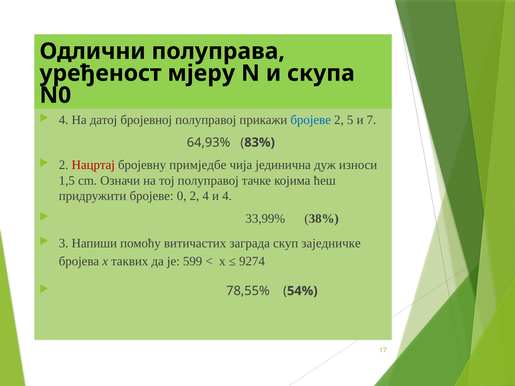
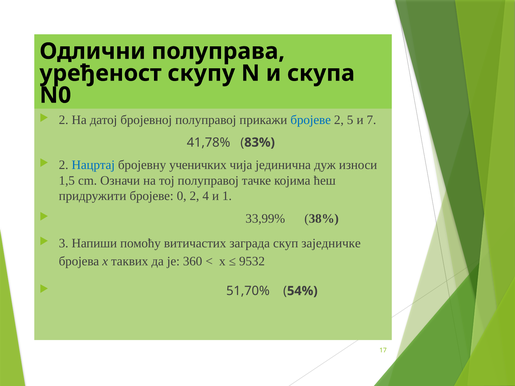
мјеру: мјеру -> скупу (201, 73)
4: 4 -> 2 (64, 120)
64,93%: 64,93% -> 41,78% (209, 143)
Нацртај colour: red -> blue (93, 165)
примједбе: примједбе -> ученичких (198, 165)
и 4: 4 -> 1 (227, 196)
599: 599 -> 360 (193, 261)
9274: 9274 -> 9532 (252, 261)
78,55%: 78,55% -> 51,70% (248, 291)
